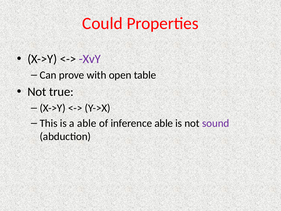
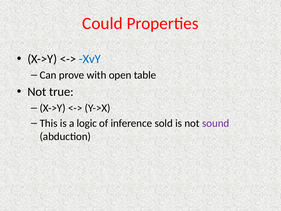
XvY colour: purple -> blue (90, 59)
a able: able -> logic (87, 123)
inference able: able -> sold (164, 123)
